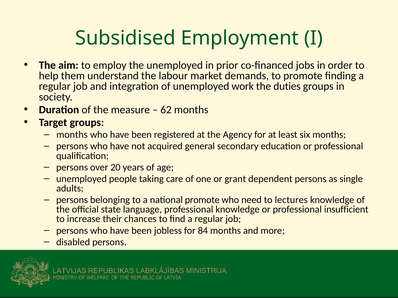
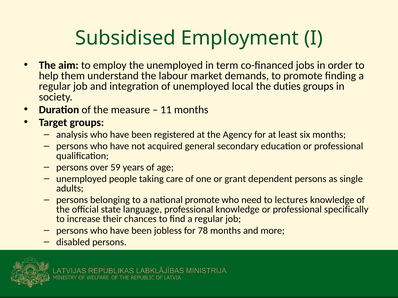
prior: prior -> term (227, 65)
work: work -> local (243, 86)
62: 62 -> 11 (166, 110)
months: months -> analysis (72, 135)
20: 20 -> 59 (115, 168)
insufficient: insufficient -> specifically (346, 210)
84: 84 -> 78 (203, 231)
